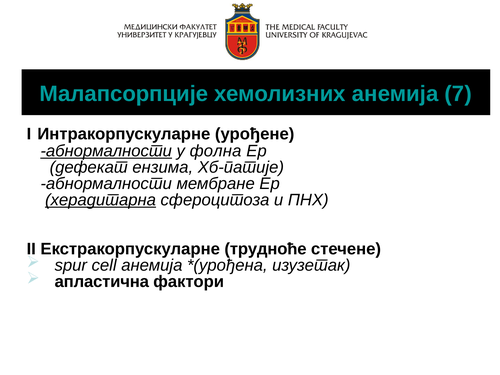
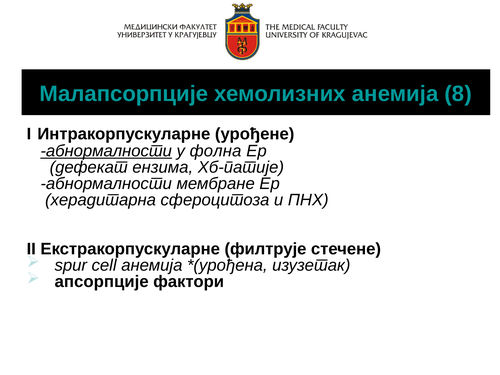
7: 7 -> 8 (458, 94)
херадитарна underline: present -> none (101, 200)
трудноће: трудноће -> филтрује (265, 249)
апластична: апластична -> апсорпције (102, 282)
